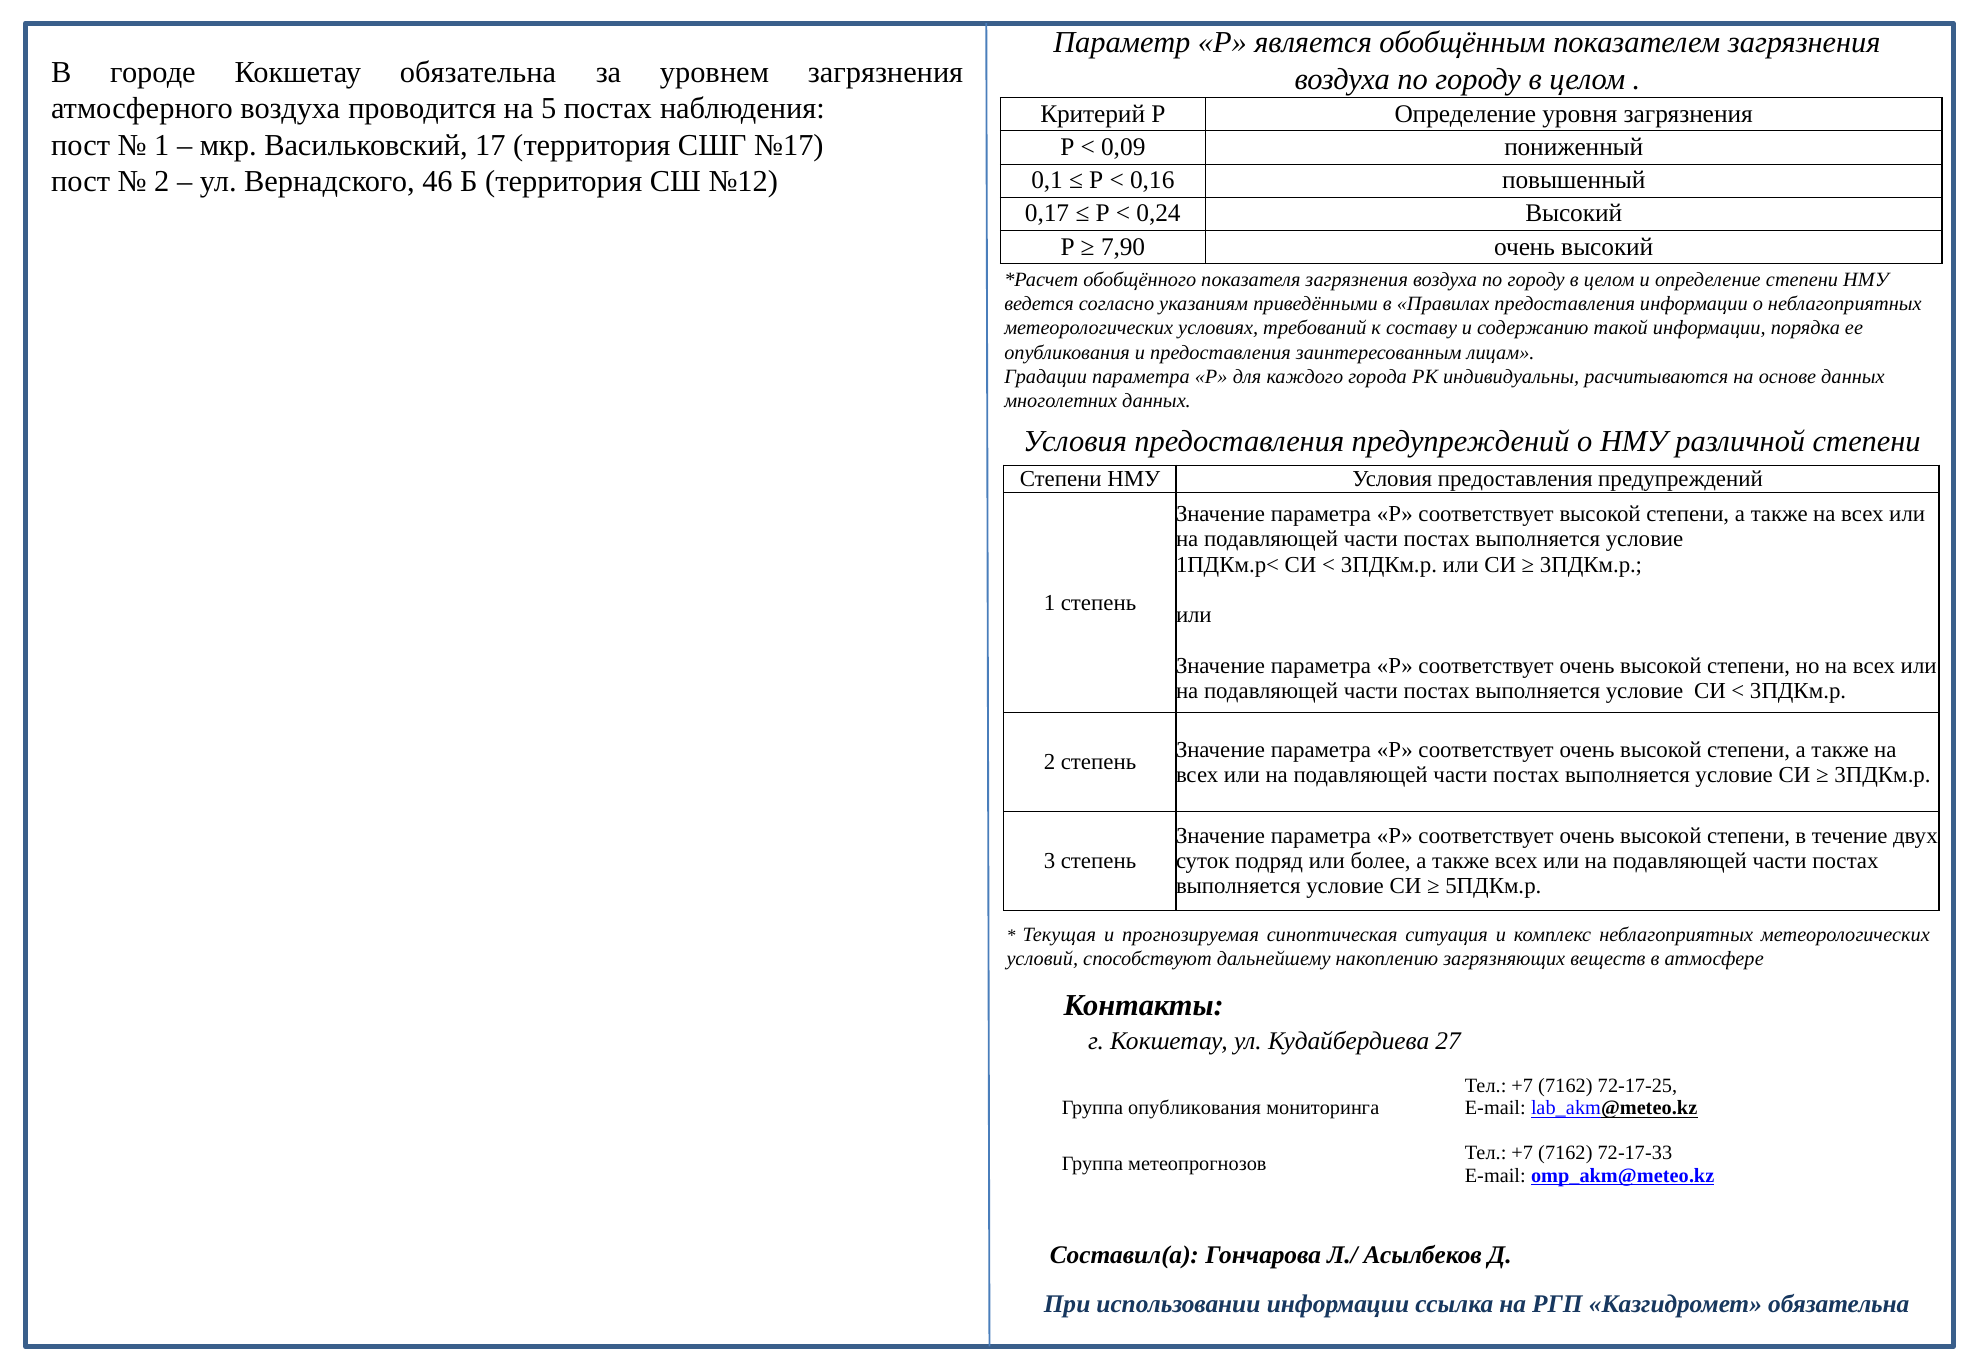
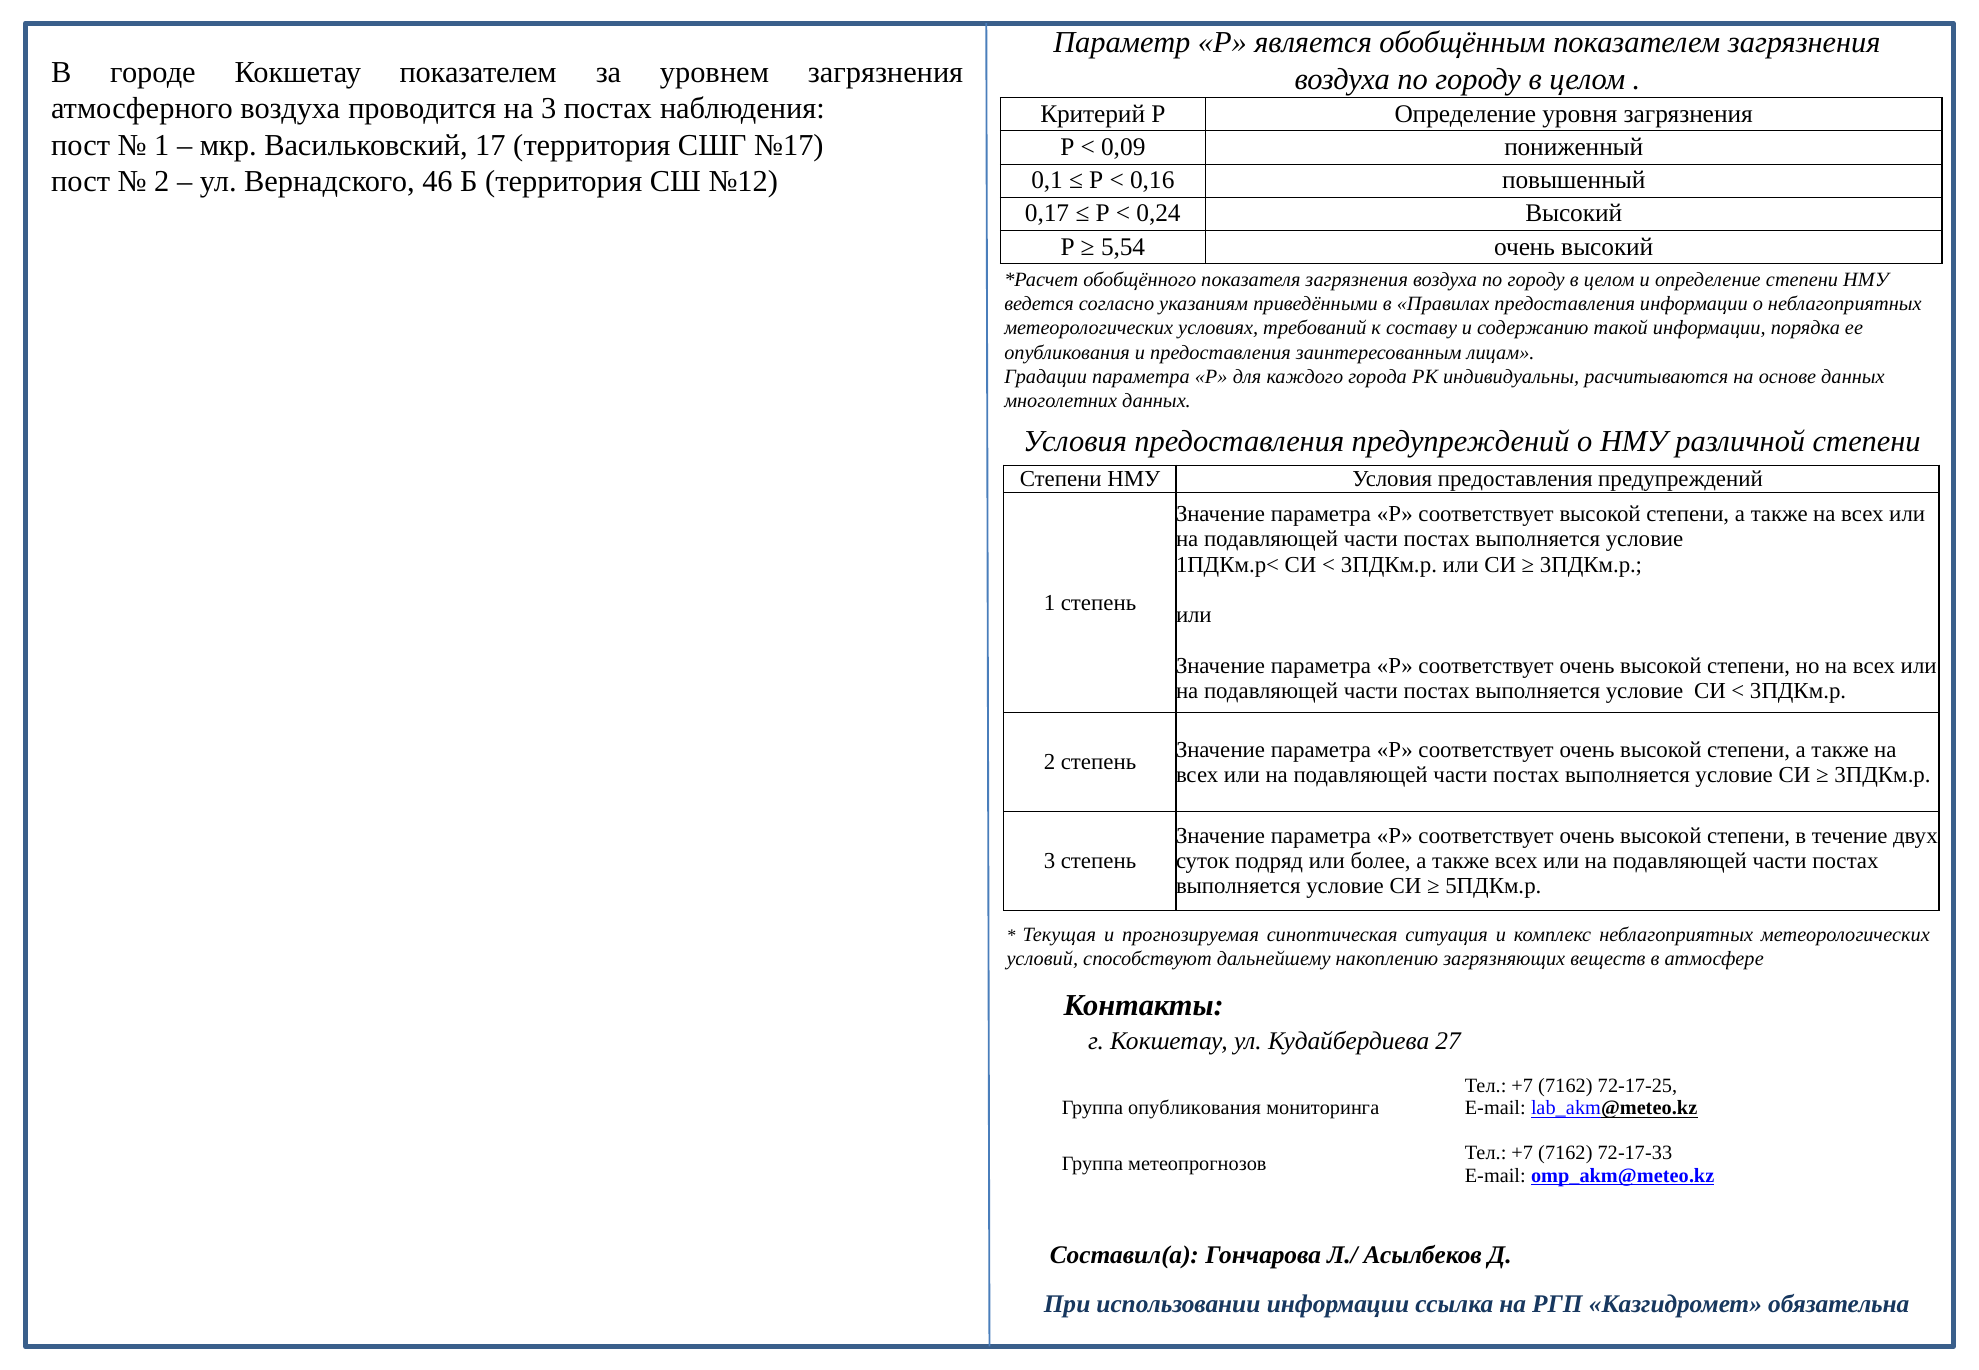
Кокшетау обязательна: обязательна -> показателем (478, 72)
на 5: 5 -> 3 (549, 109)
7,90: 7,90 -> 5,54 (1123, 247)
